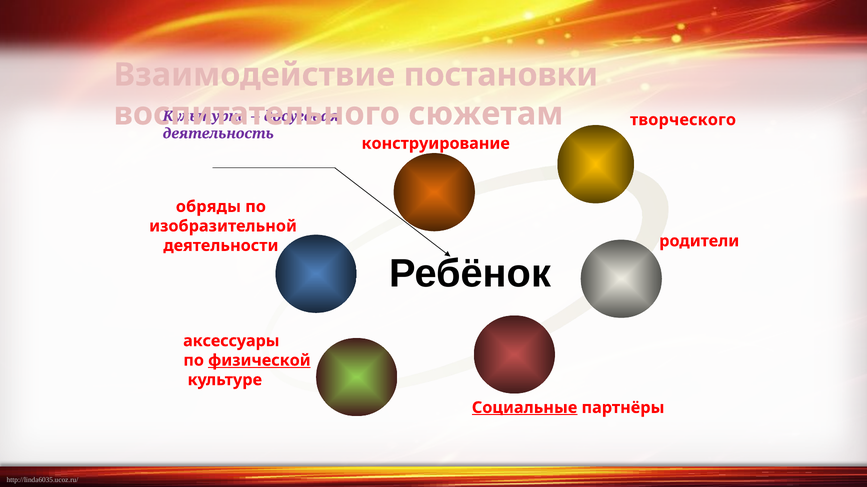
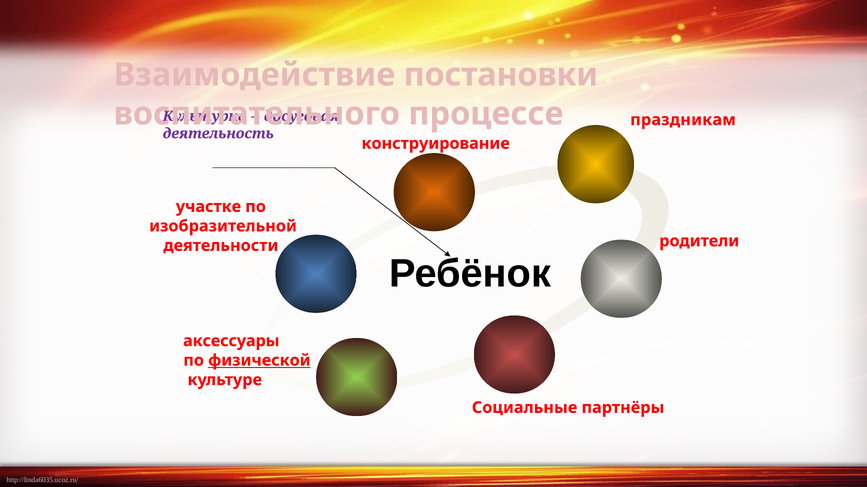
сюжетам: сюжетам -> процессе (486, 114)
творческого: творческого -> праздникам (683, 120)
обряды: обряды -> участке (208, 207)
Социальные underline: present -> none (525, 408)
